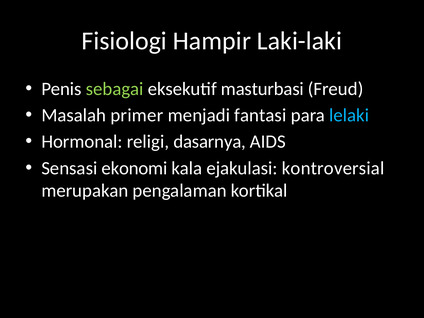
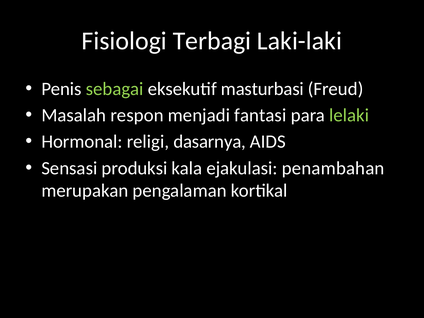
Hampir: Hampir -> Terbagi (212, 41)
primer: primer -> respon (137, 115)
lelaki colour: light blue -> light green (349, 115)
ekonomi: ekonomi -> produksi (134, 168)
kontroversial: kontroversial -> penambahan (333, 168)
